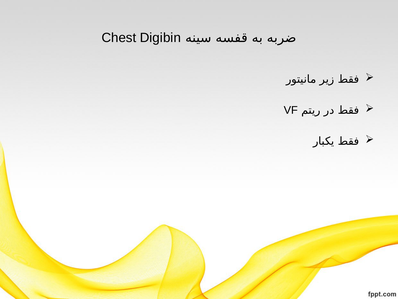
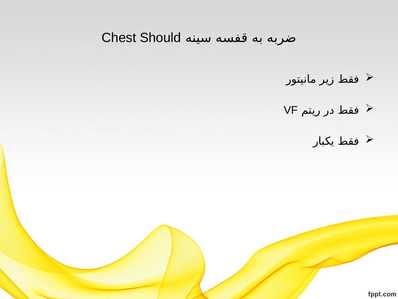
Digibin: Digibin -> Should (160, 38)
